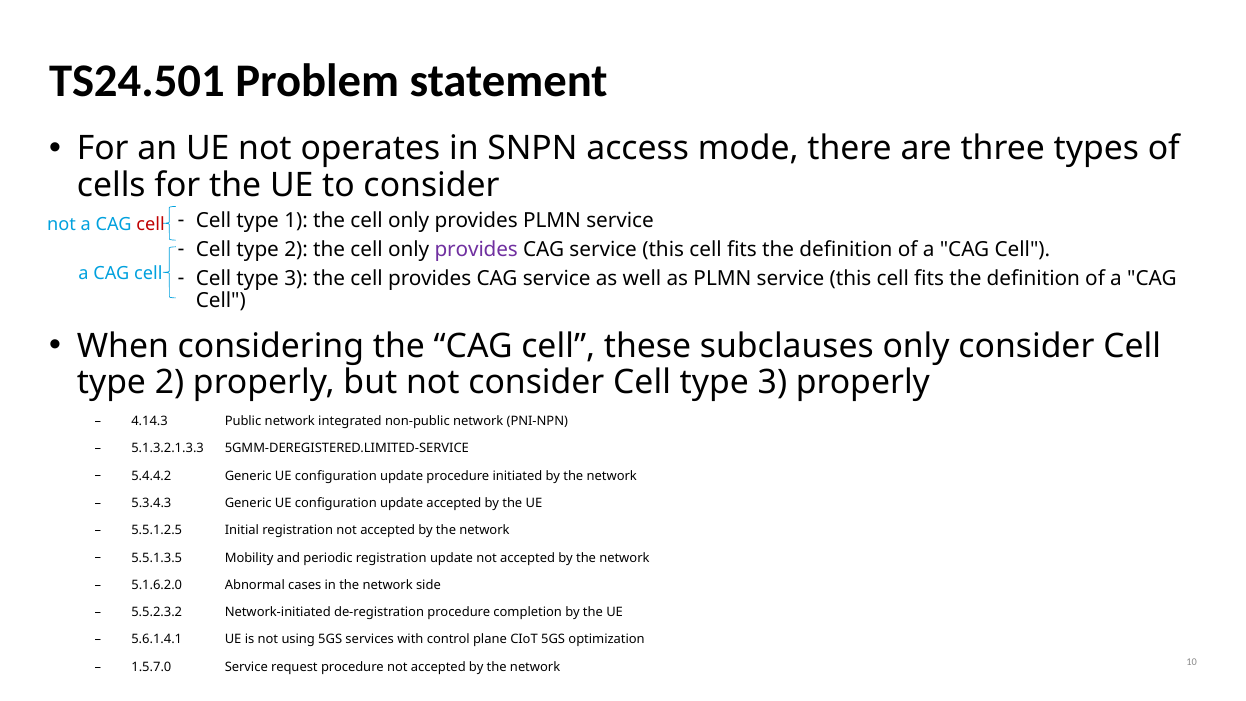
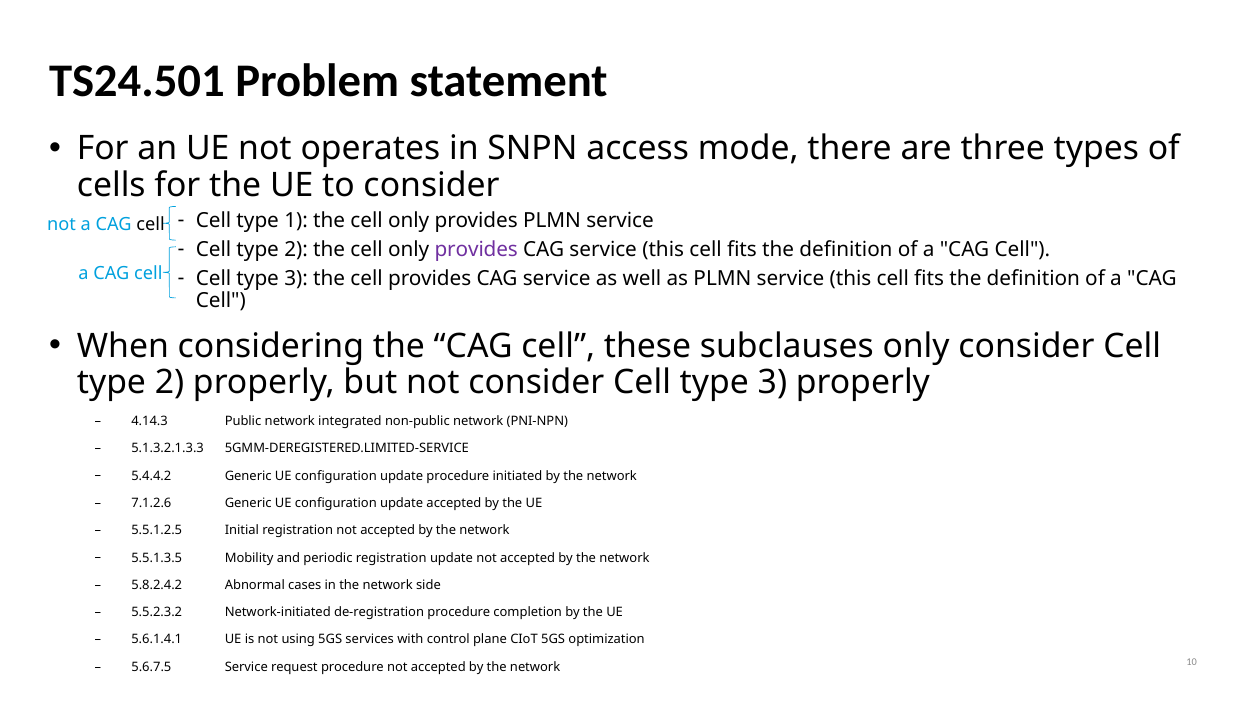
cell colour: red -> black (151, 224)
5.3.4.3: 5.3.4.3 -> 7.1.2.6 (151, 503)
5.1.6.2.0: 5.1.6.2.0 -> 5.8.2.4.2 (157, 585)
1.5.7.0: 1.5.7.0 -> 5.6.7.5 (151, 667)
